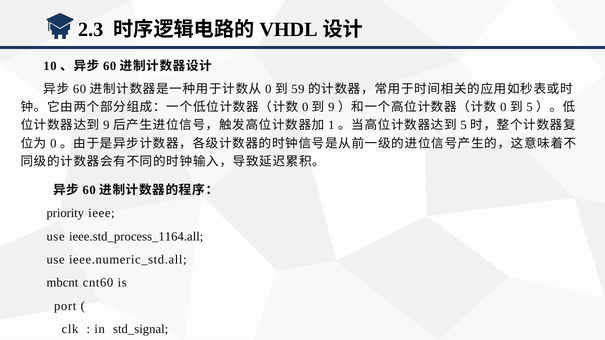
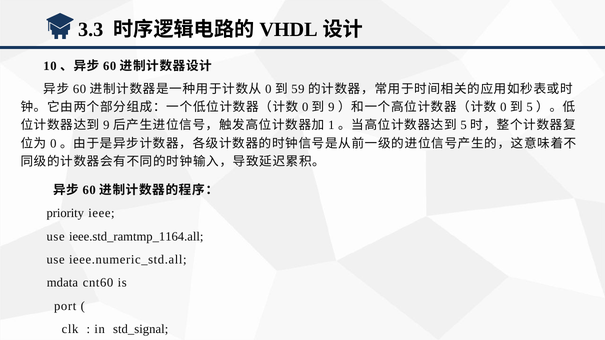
2.3: 2.3 -> 3.3 (91, 30)
ieee.std_process_1164.all: ieee.std_process_1164.all -> ieee.std_ramtmp_1164.all (136, 237)
mbcnt: mbcnt -> mdata (62, 283)
